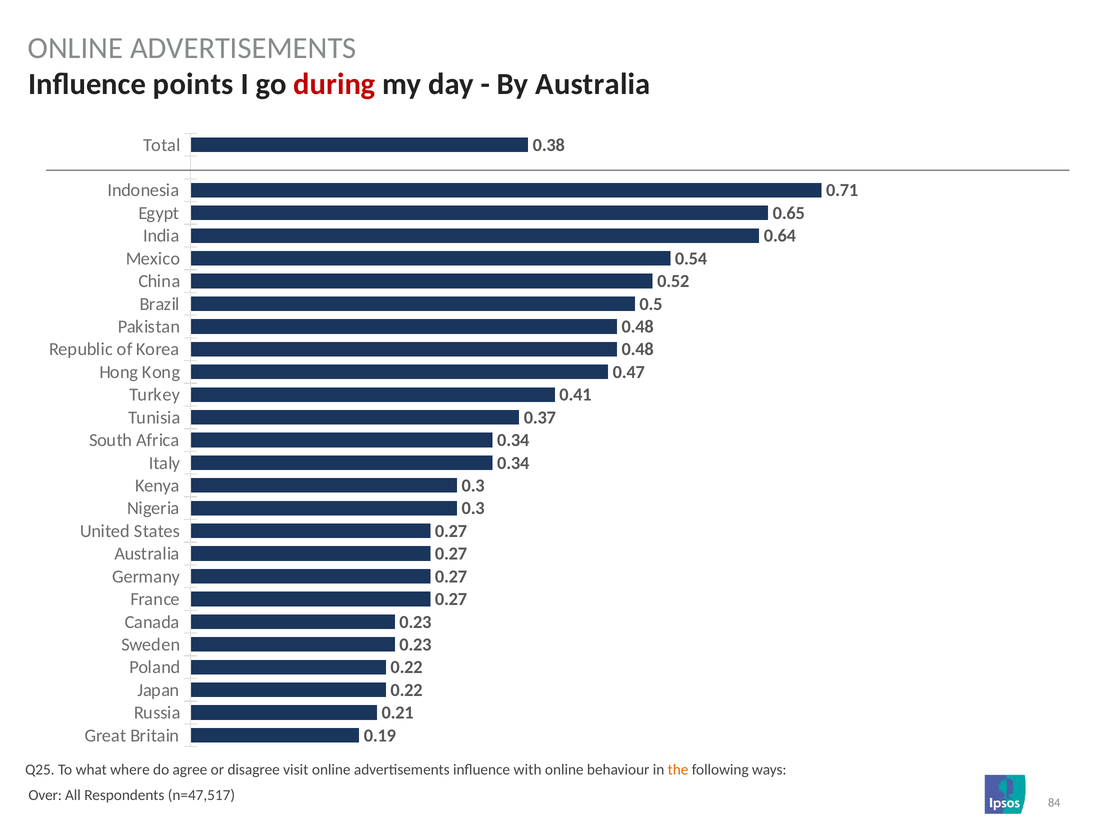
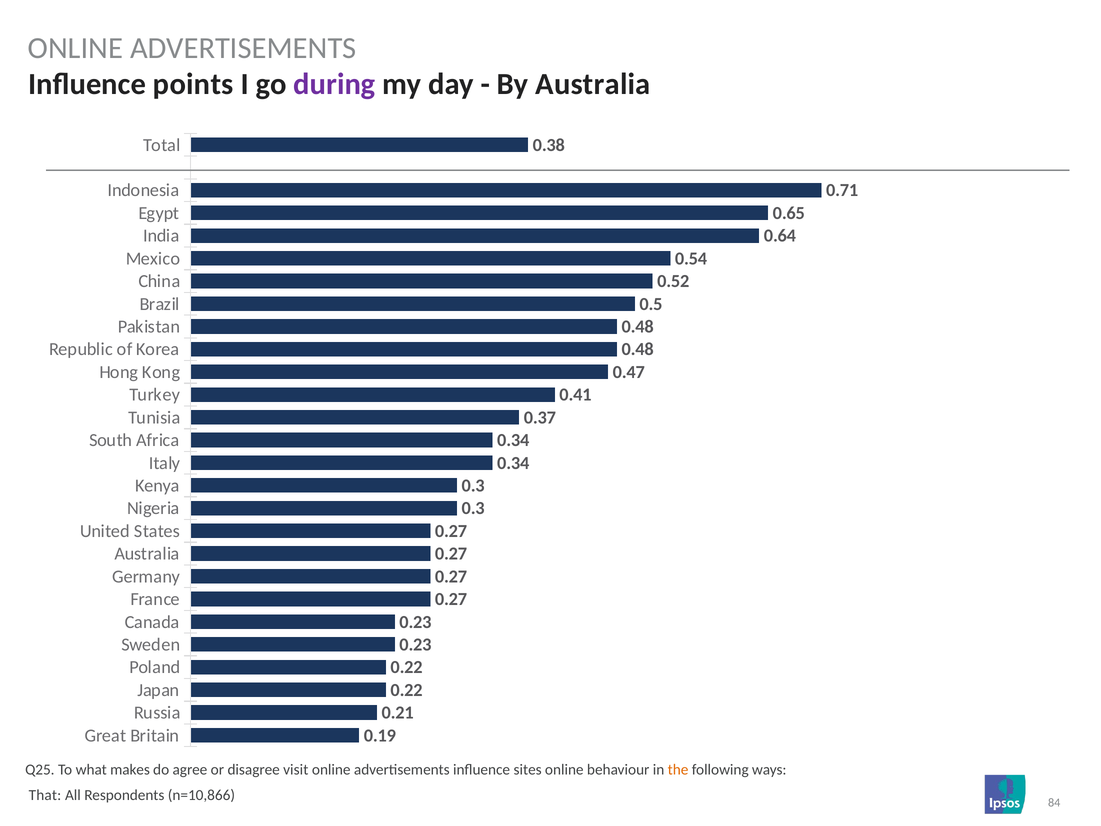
during colour: red -> purple (334, 84)
where: where -> makes (130, 770)
with: with -> sites (528, 770)
Over: Over -> That (45, 795)
n=47,517: n=47,517 -> n=10,866 (201, 795)
